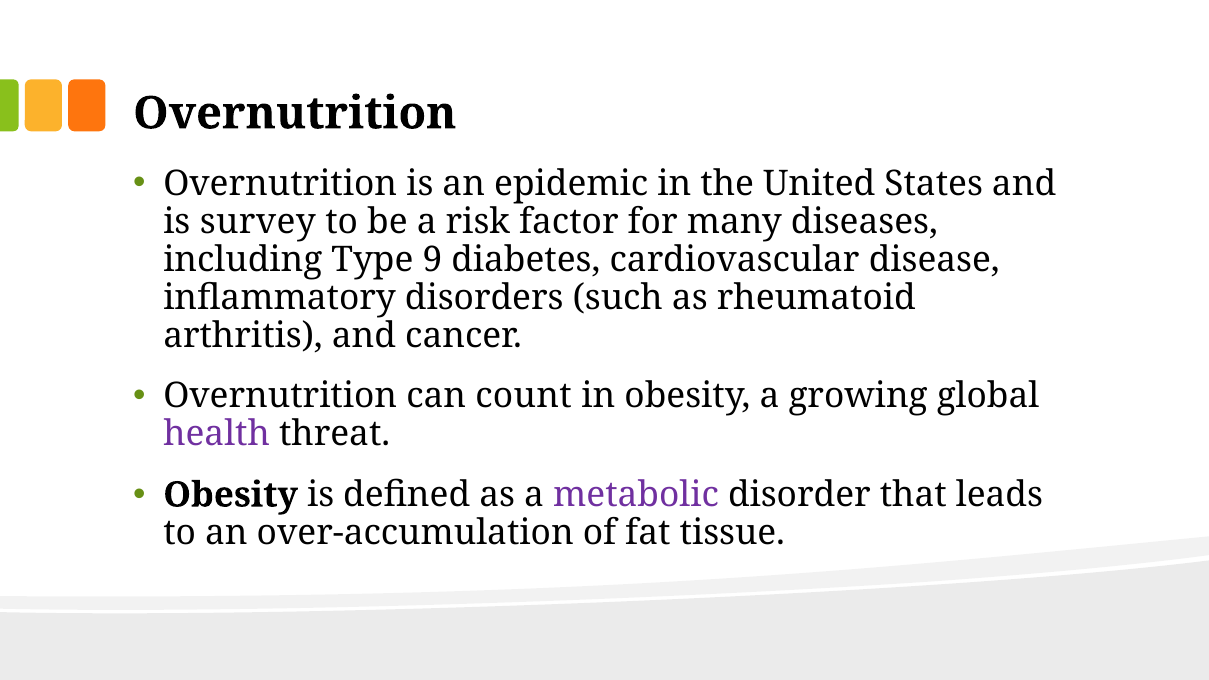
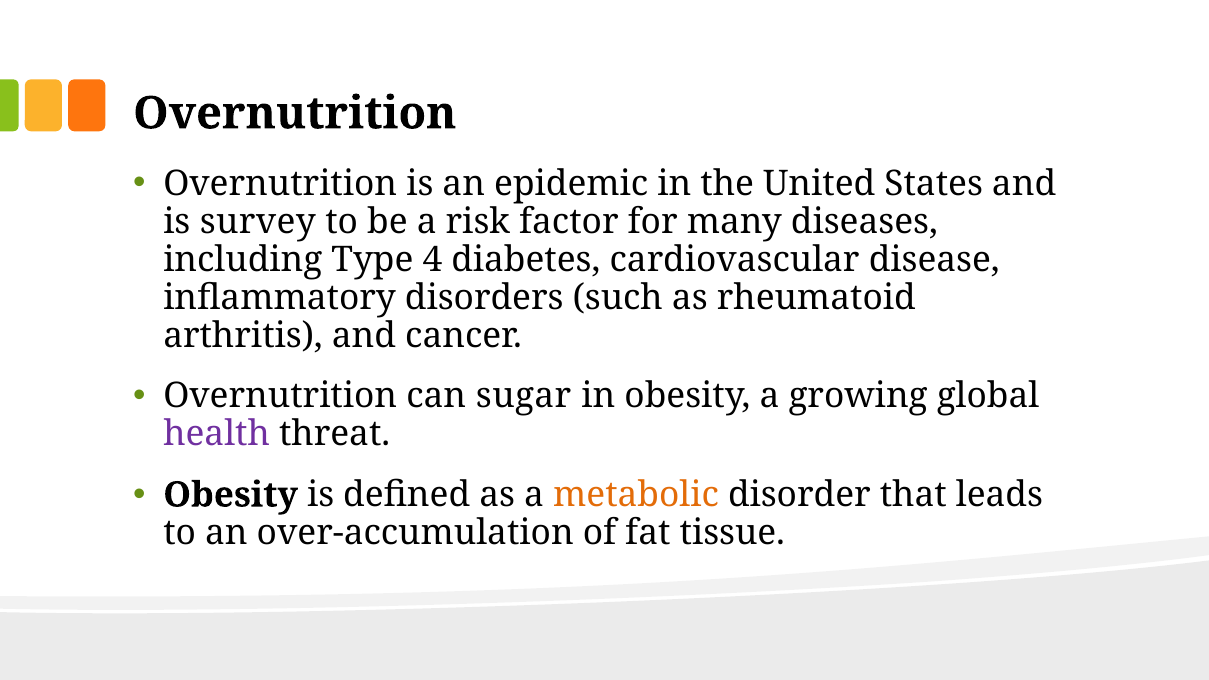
9: 9 -> 4 (432, 260)
count: count -> sugar (524, 396)
metabolic colour: purple -> orange (636, 495)
